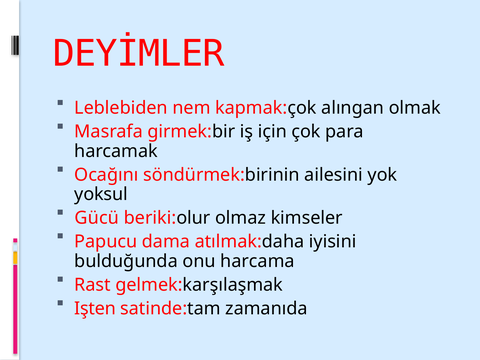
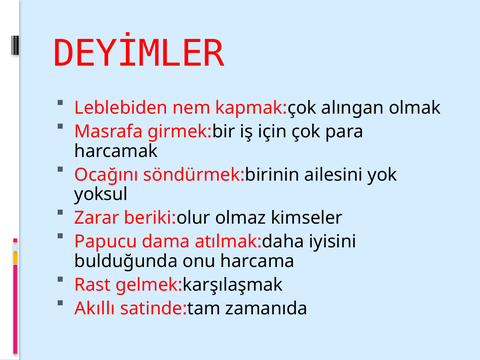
Gücü: Gücü -> Zarar (97, 218)
Işten: Işten -> Akıllı (95, 308)
